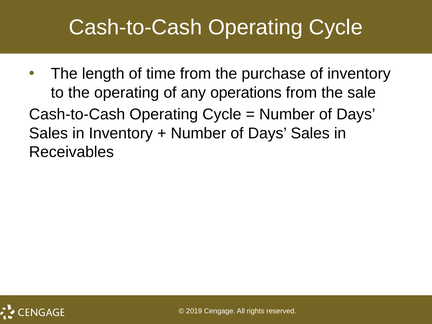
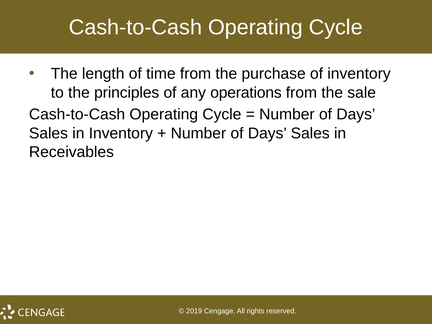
the operating: operating -> principles (127, 93)
